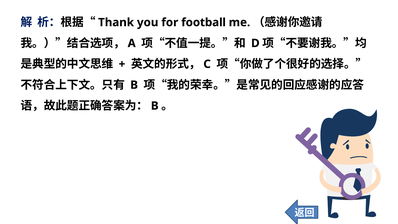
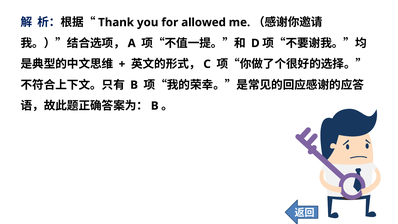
football: football -> allowed (204, 22)
